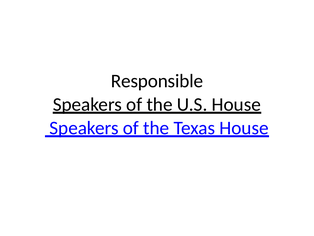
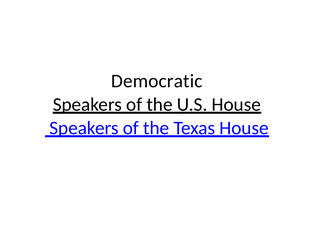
Responsible: Responsible -> Democratic (157, 81)
